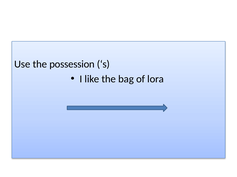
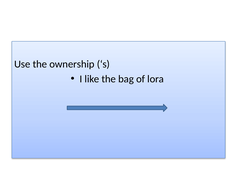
possession: possession -> ownership (72, 64)
